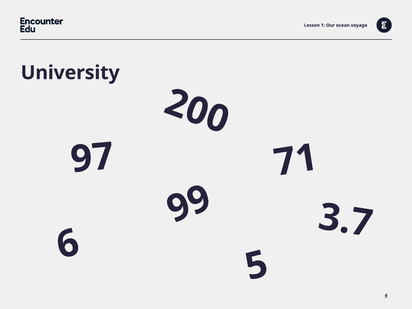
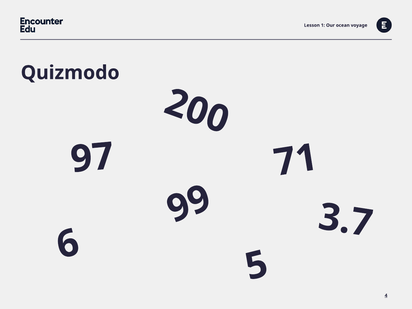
University: University -> Quizmodo (70, 73)
